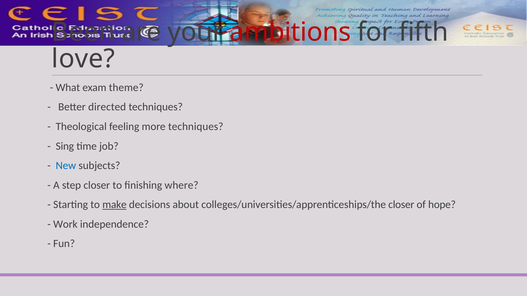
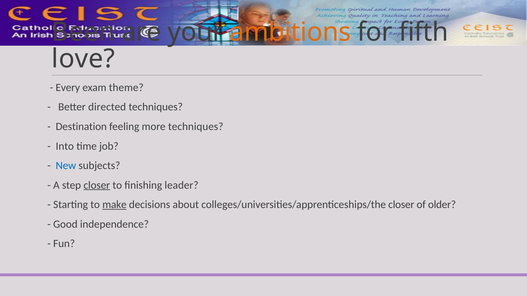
ambitions colour: red -> orange (290, 32)
What: What -> Every (68, 88)
Theological: Theological -> Destination (81, 127)
Sing: Sing -> Into (65, 146)
closer underline: none -> present (97, 185)
where: where -> leader (182, 185)
hope: hope -> older (442, 205)
Work: Work -> Good (65, 224)
